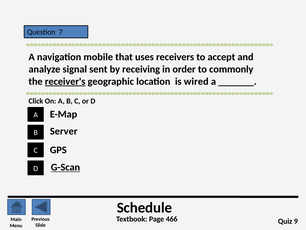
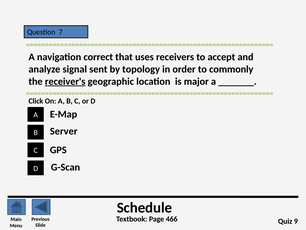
mobile: mobile -> correct (98, 57)
receiving: receiving -> topology (141, 69)
wired: wired -> major (196, 81)
G-Scan underline: present -> none (66, 167)
